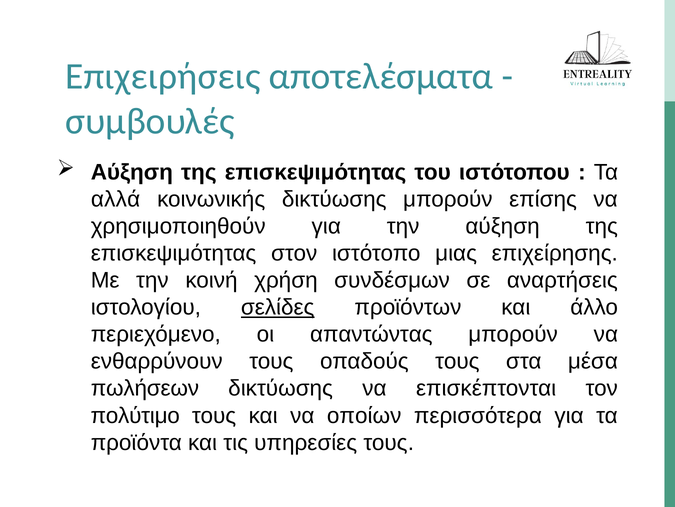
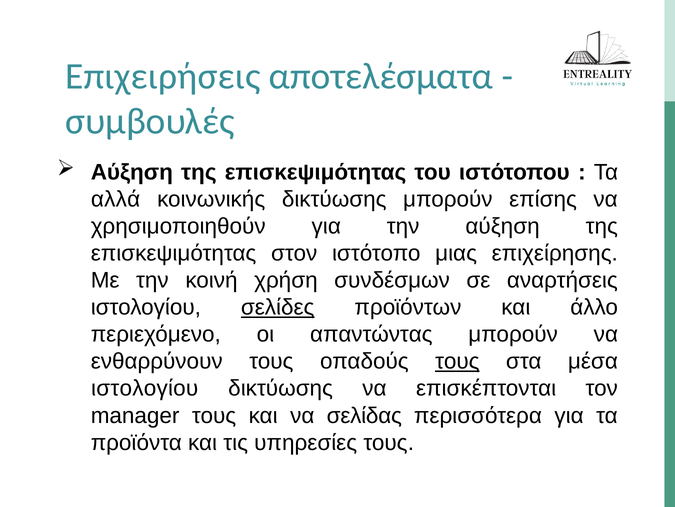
τους underline: none -> present (457, 361)
πωλήσεων: πωλήσεων -> ιστολογίου (145, 388)
πολύτιμο: πολύτιμο -> manager (135, 415)
οποίων: οποίων -> σελίδας (364, 415)
